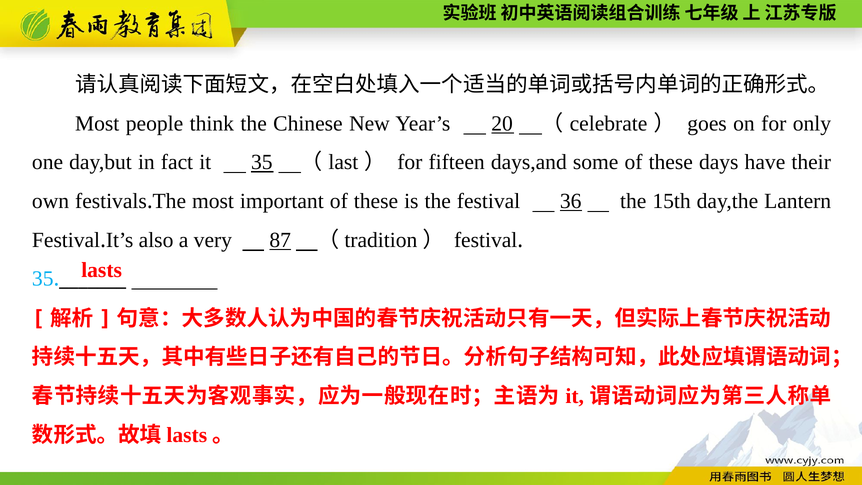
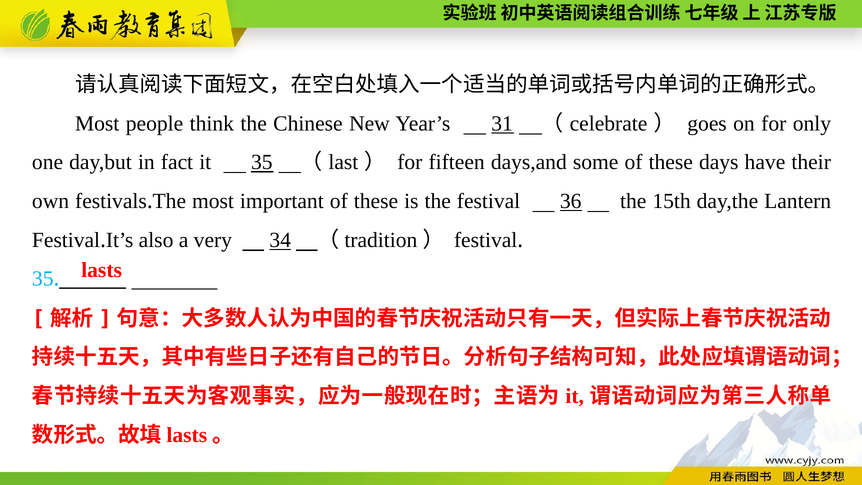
20: 20 -> 31 (502, 123)
87: 87 -> 34 (280, 240)
